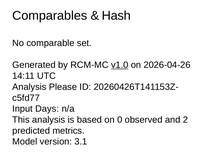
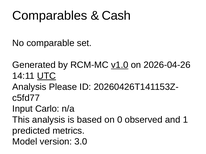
Hash: Hash -> Cash (116, 16)
UTC underline: none -> present (47, 76)
Days: Days -> Carlo (47, 109)
2: 2 -> 1 (185, 120)
3.1: 3.1 -> 3.0 (81, 142)
